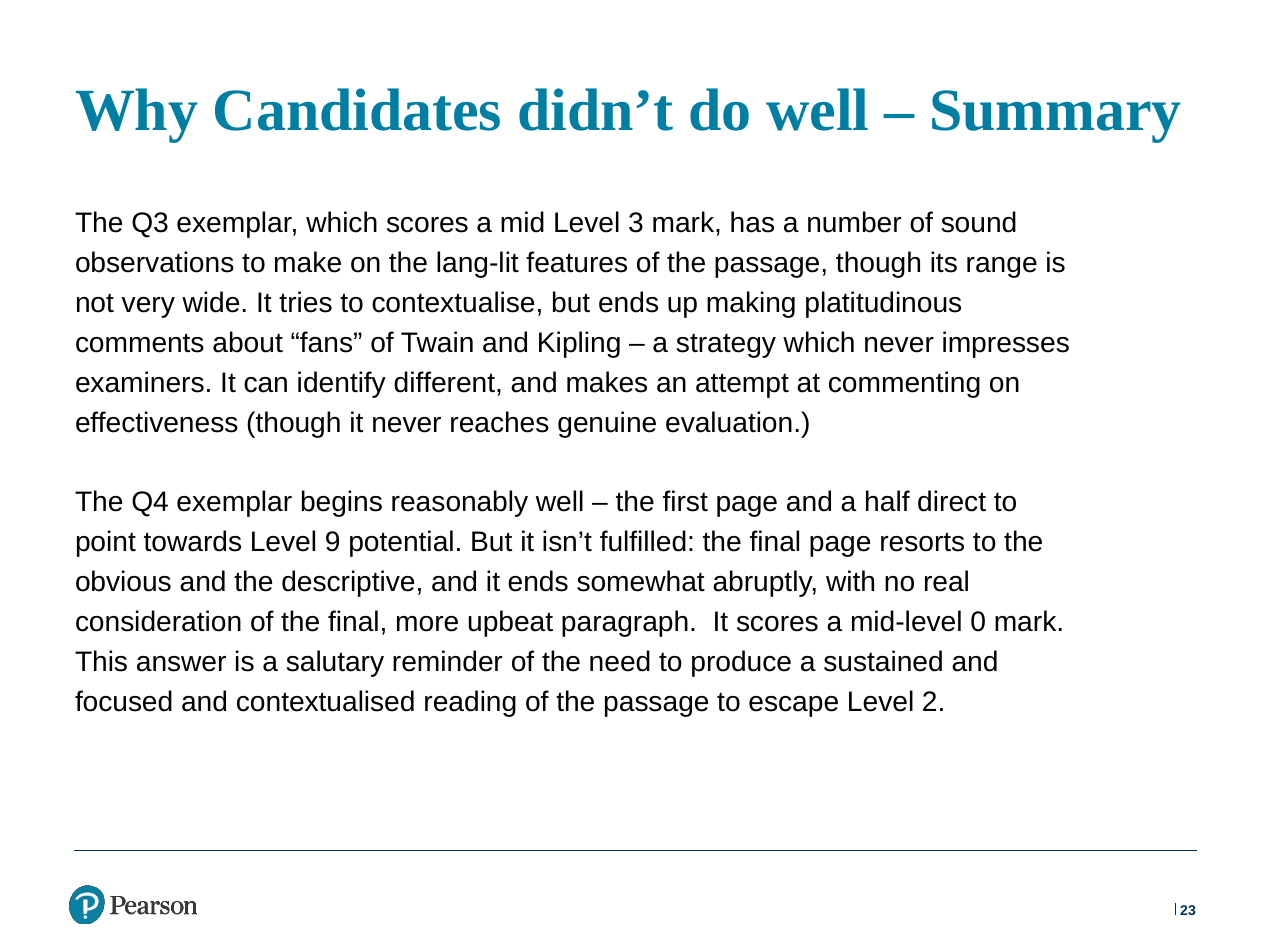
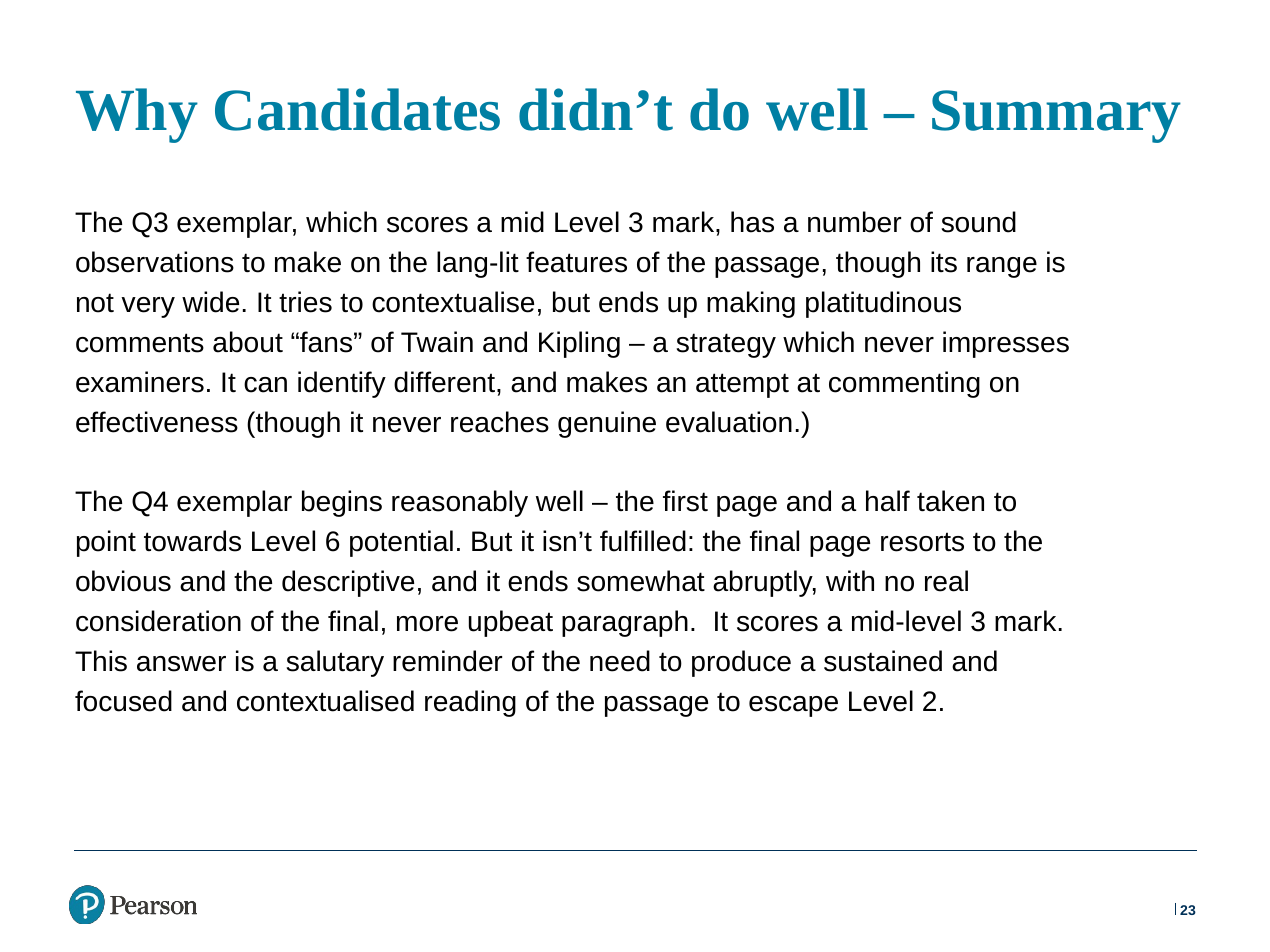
direct: direct -> taken (952, 503)
9: 9 -> 6 (333, 543)
mid-level 0: 0 -> 3 (978, 623)
